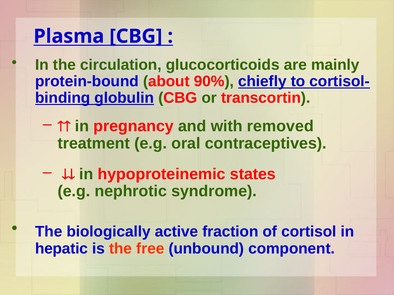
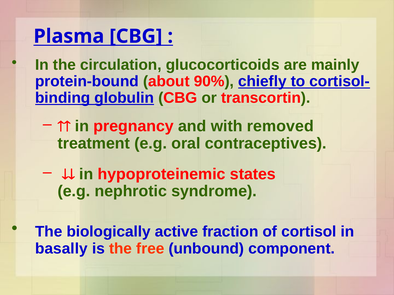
hepatic: hepatic -> basally (61, 249)
